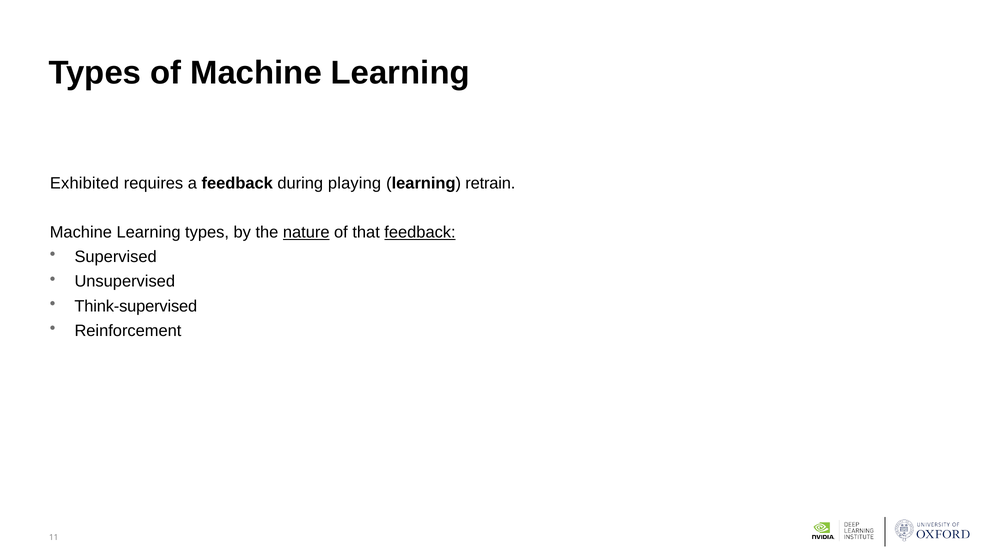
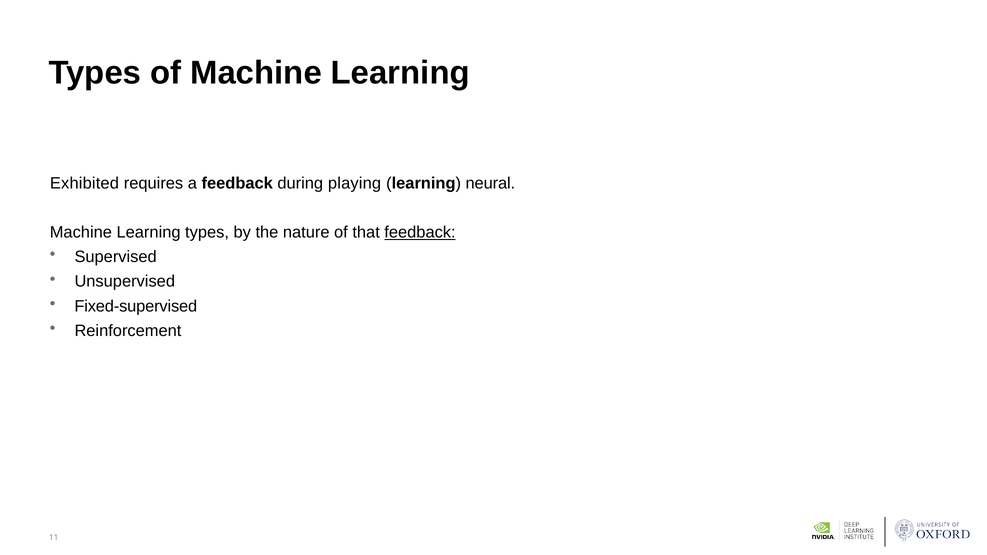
retrain: retrain -> neural (490, 183)
nature underline: present -> none (306, 232)
Think-supervised: Think-supervised -> Fixed-supervised (136, 306)
